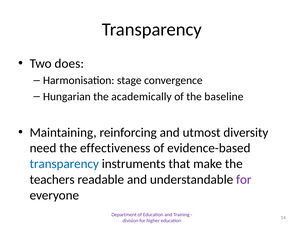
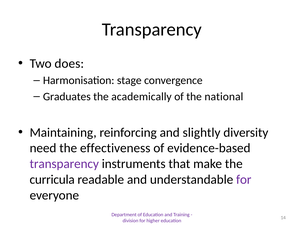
Hungarian: Hungarian -> Graduates (67, 97)
baseline: baseline -> national (224, 97)
utmost: utmost -> slightly (202, 132)
transparency colour: blue -> purple (64, 164)
teachers: teachers -> curricula (52, 180)
